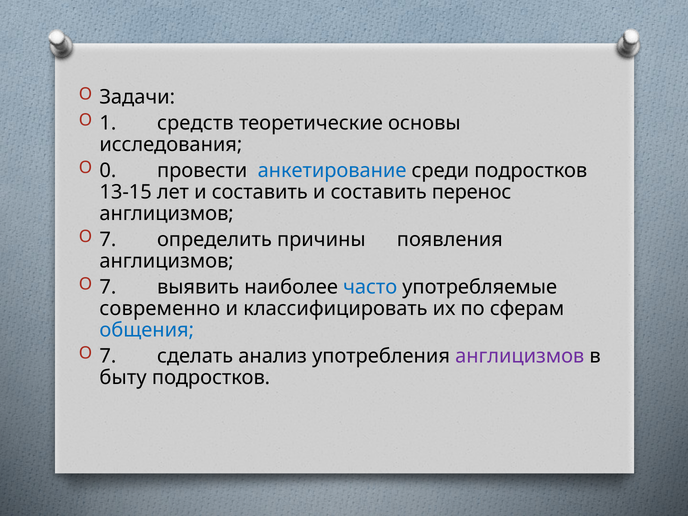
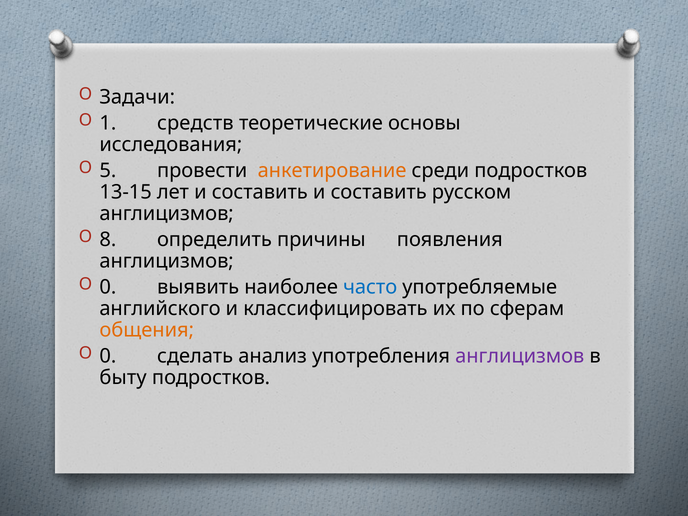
0: 0 -> 5 (108, 170)
анкетирование colour: blue -> orange (332, 170)
перенос: перенос -> русском (472, 192)
7: 7 -> 8 (108, 240)
7: 7 -> 0 (108, 287)
современно: современно -> английского (160, 309)
общения colour: blue -> orange (147, 330)
7: 7 -> 0 (108, 356)
